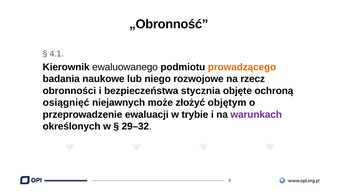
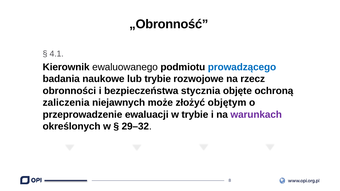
prowadzącego colour: orange -> blue (242, 67)
lub niego: niego -> trybie (158, 79)
osiągnięć: osiągnięć -> zaliczenia (66, 103)
